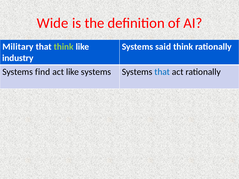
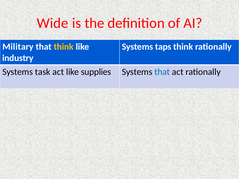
think colour: light green -> yellow (64, 47)
said: said -> taps (163, 47)
find: find -> task (43, 72)
like systems: systems -> supplies (96, 72)
